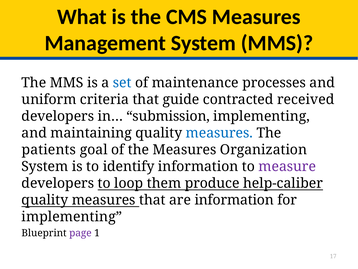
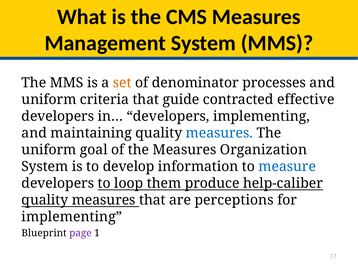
set colour: blue -> orange (122, 83)
maintenance: maintenance -> denominator (195, 83)
received: received -> effective (306, 99)
in… submission: submission -> developers (168, 116)
patients: patients -> uniform (49, 150)
identify: identify -> develop (129, 166)
measure colour: purple -> blue (287, 166)
are information: information -> perceptions (234, 200)
